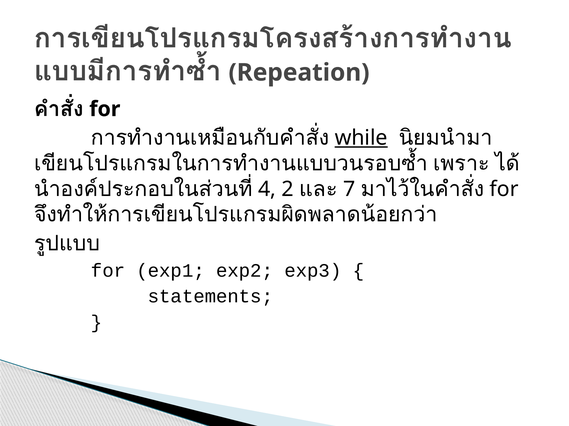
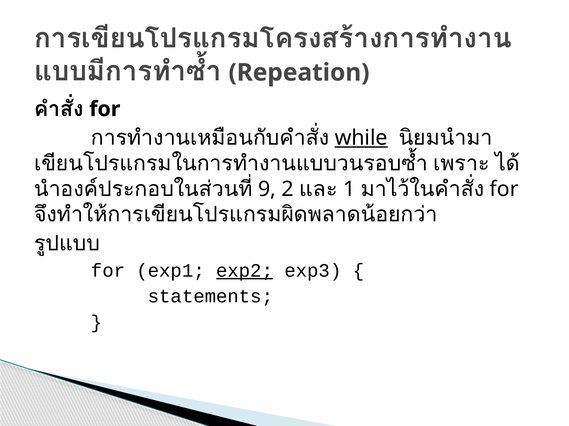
4: 4 -> 9 (267, 189)
7: 7 -> 1 (349, 189)
exp2 underline: none -> present (245, 271)
